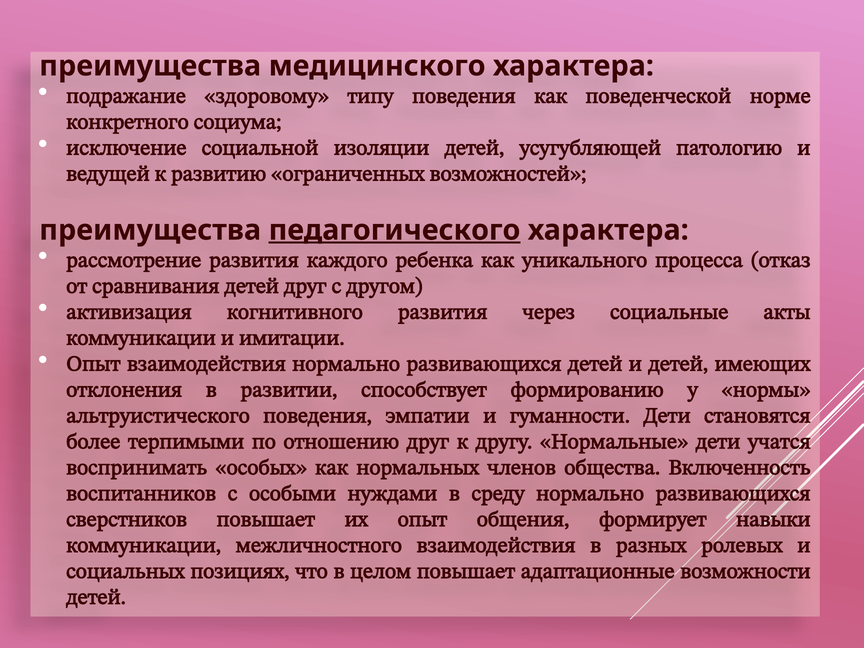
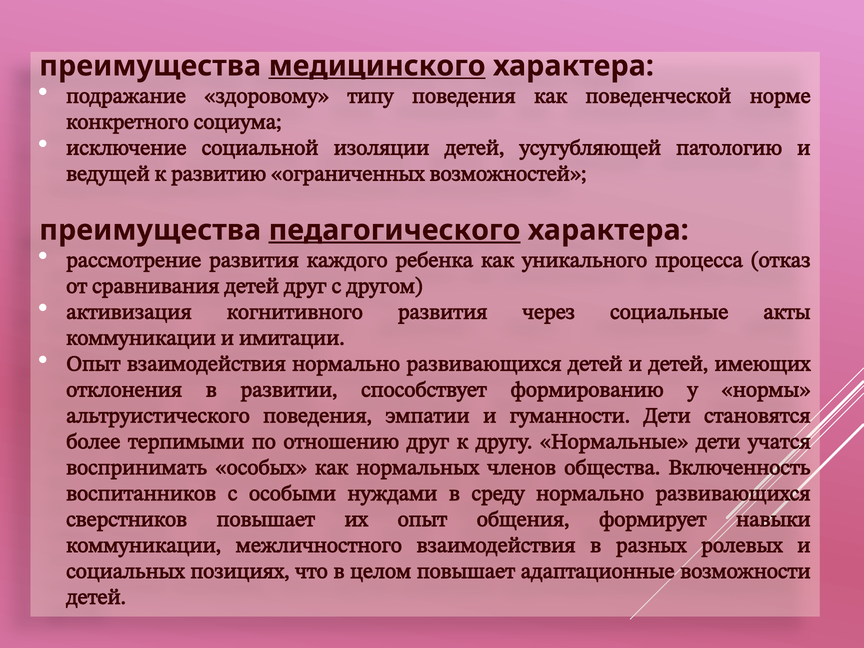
медицинского underline: none -> present (377, 66)
